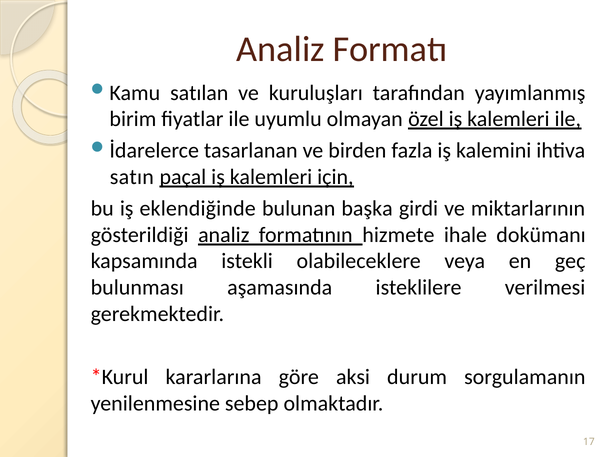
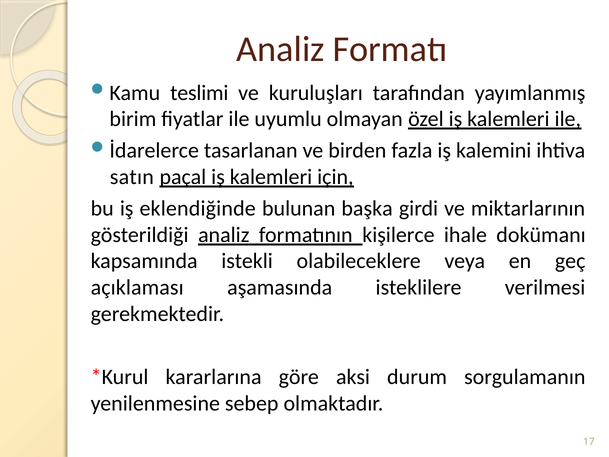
satılan: satılan -> teslimi (199, 93)
hizmete: hizmete -> kişilerce (398, 235)
bulunması: bulunması -> açıklaması (137, 288)
